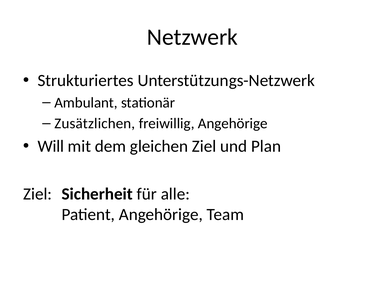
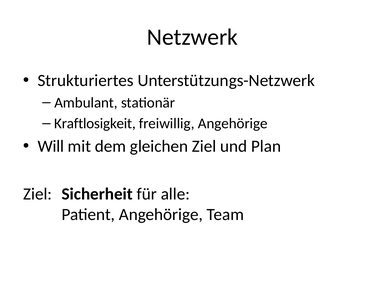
Zusätzlichen: Zusätzlichen -> Kraftlosigkeit (95, 124)
